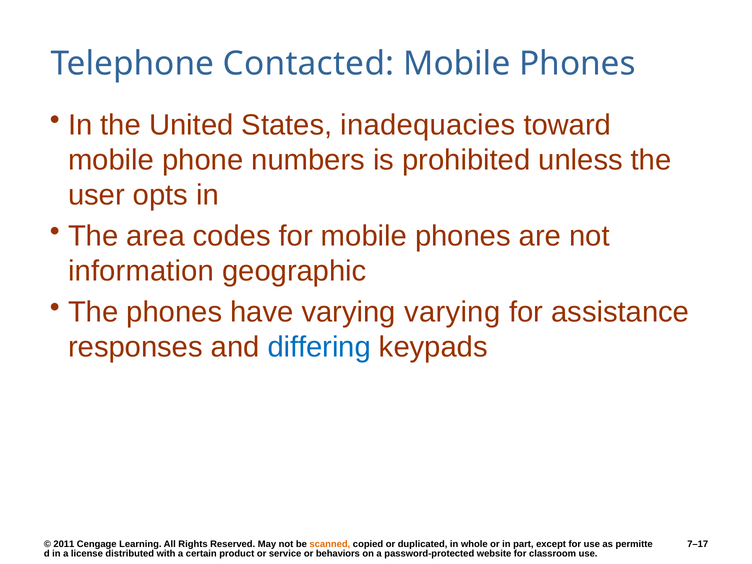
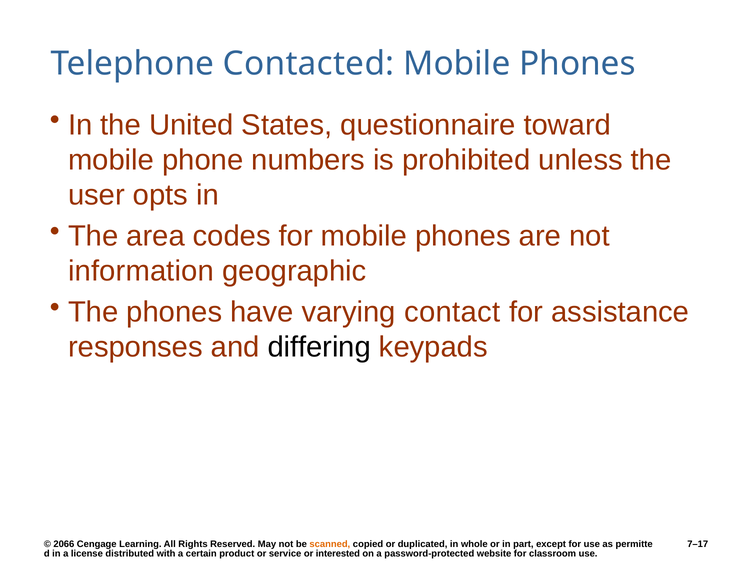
inadequacies: inadequacies -> questionnaire (428, 125)
varying varying: varying -> contact (452, 312)
differing colour: blue -> black (319, 347)
2011: 2011 -> 2066 (64, 544)
behaviors: behaviors -> interested (338, 553)
